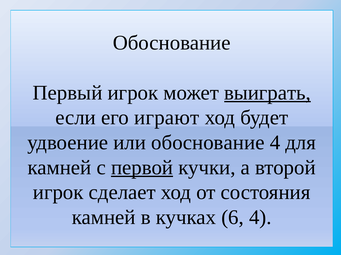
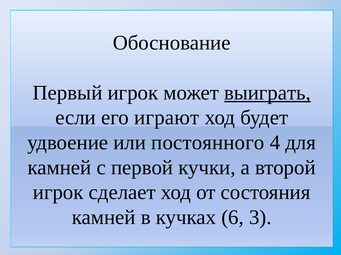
или обоснование: обоснование -> постоянного (208, 143)
первой underline: present -> none (142, 168)
6 4: 4 -> 3 (260, 218)
